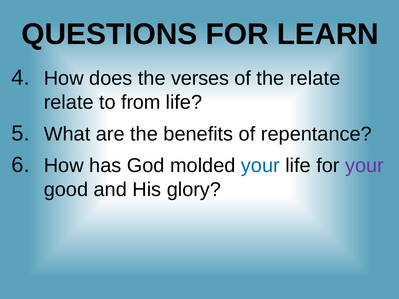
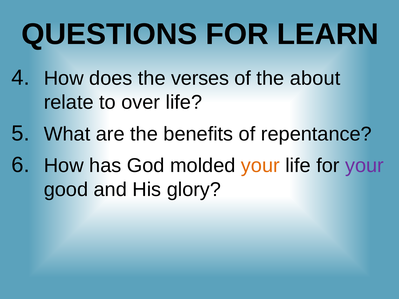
the relate: relate -> about (315, 78)
from: from -> over (141, 102)
your colour: blue -> orange (260, 166)
